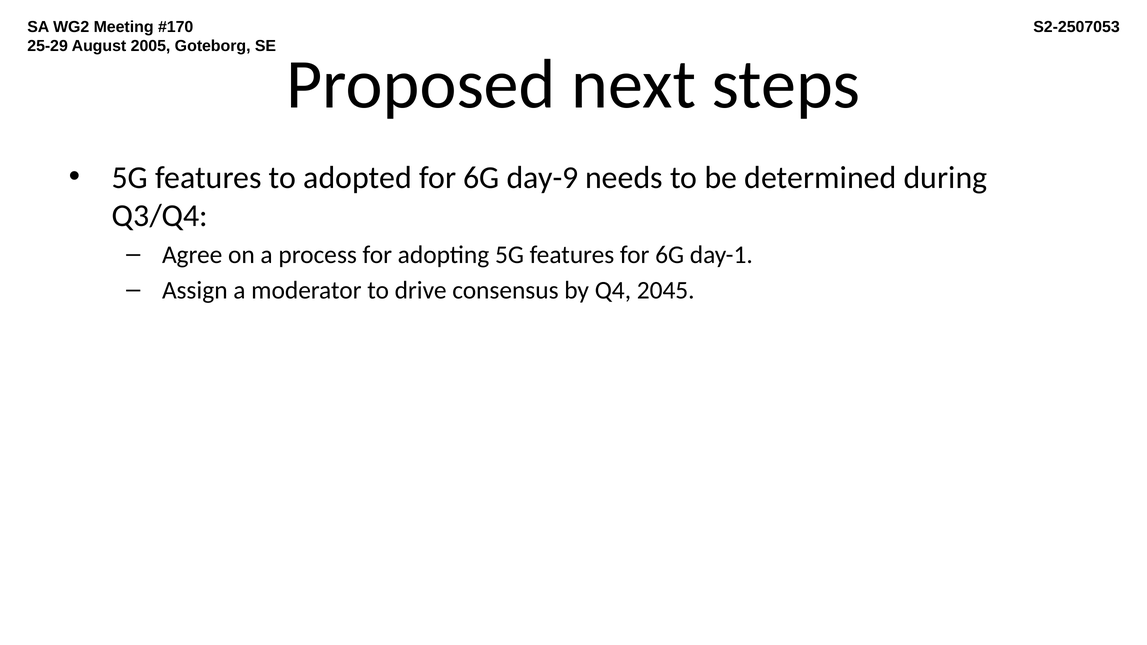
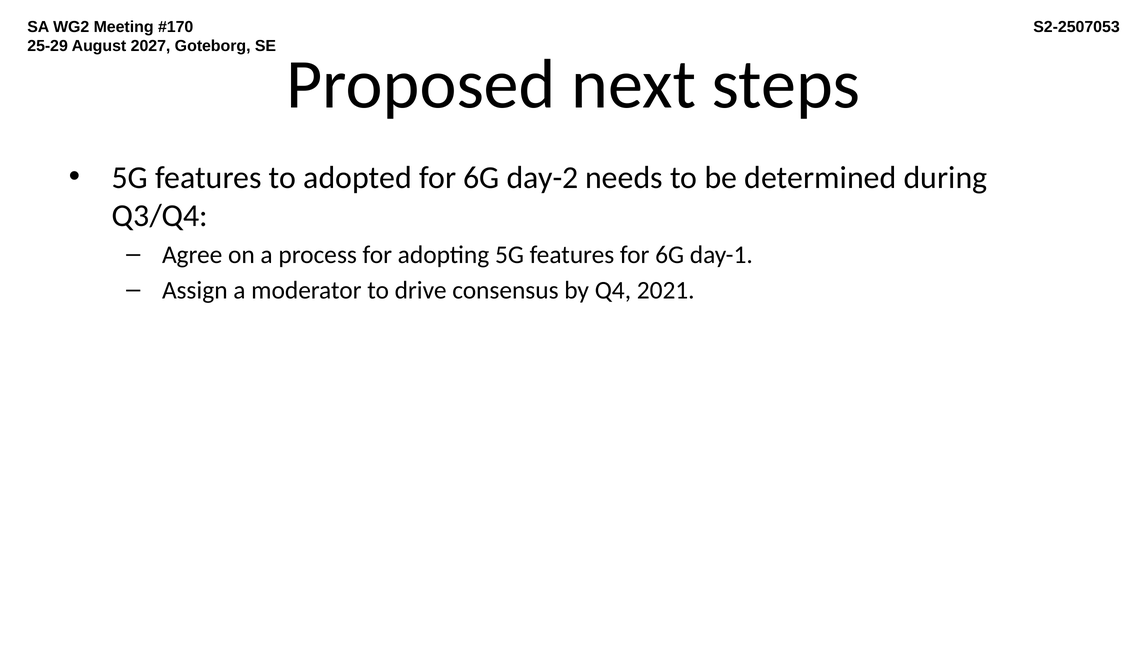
2005: 2005 -> 2027 (151, 46)
day-9: day-9 -> day-2 (542, 178)
2045: 2045 -> 2021 (666, 291)
